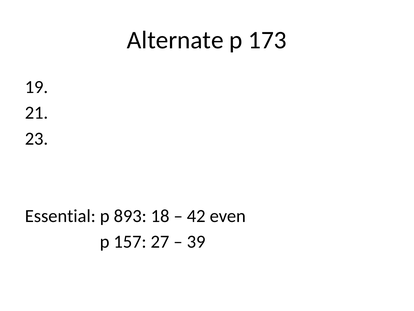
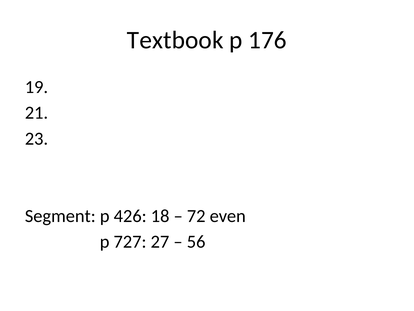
Alternate: Alternate -> Textbook (175, 40)
173: 173 -> 176 (268, 40)
Essential: Essential -> Segment (60, 216)
893: 893 -> 426 (130, 216)
42: 42 -> 72 (196, 216)
157: 157 -> 727 (130, 241)
39: 39 -> 56 (196, 241)
